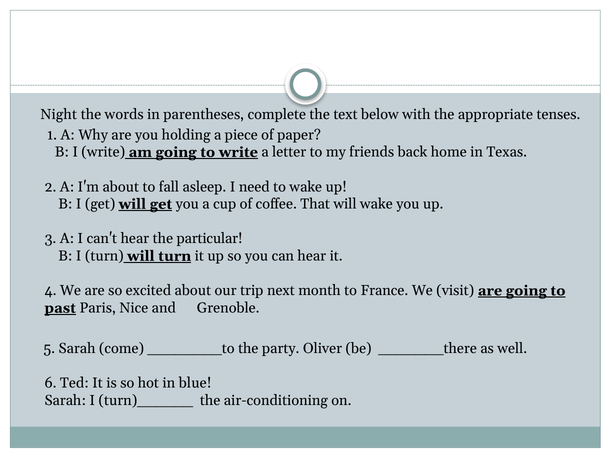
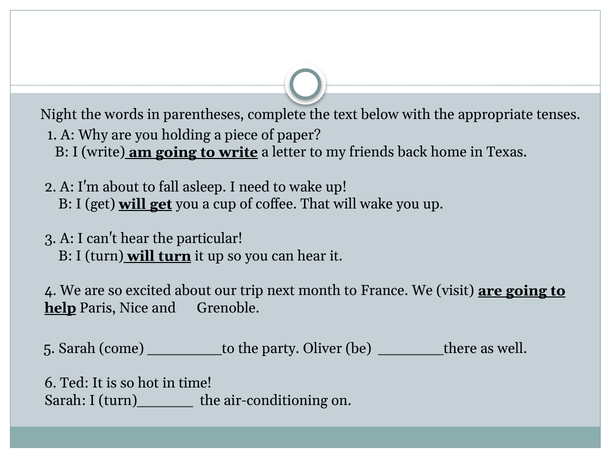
past: past -> help (60, 308)
blue: blue -> time (195, 383)
